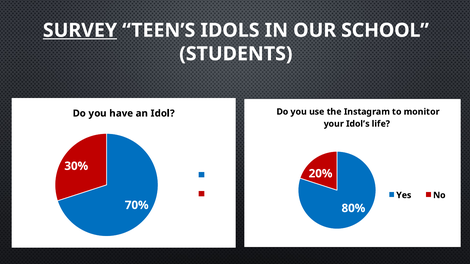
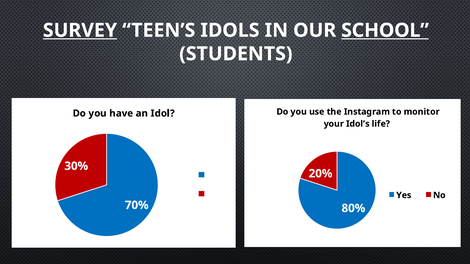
SCHOOL underline: none -> present (385, 30)
